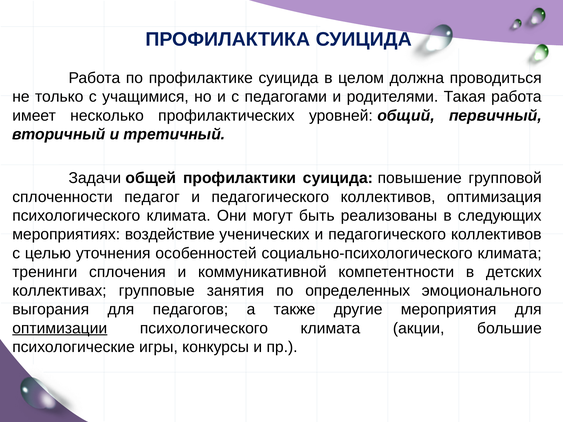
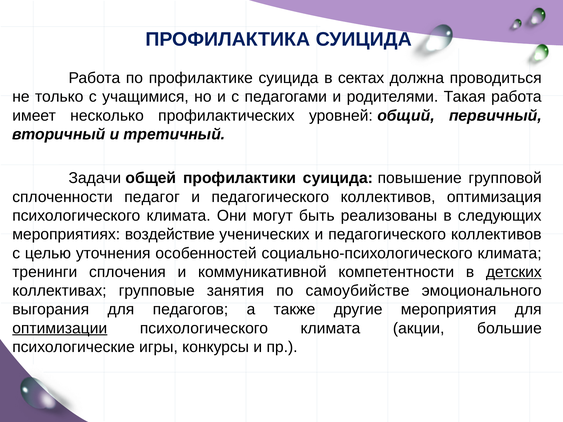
целом: целом -> сектах (361, 78)
детских underline: none -> present (514, 272)
определенных: определенных -> самоубийстве (358, 291)
